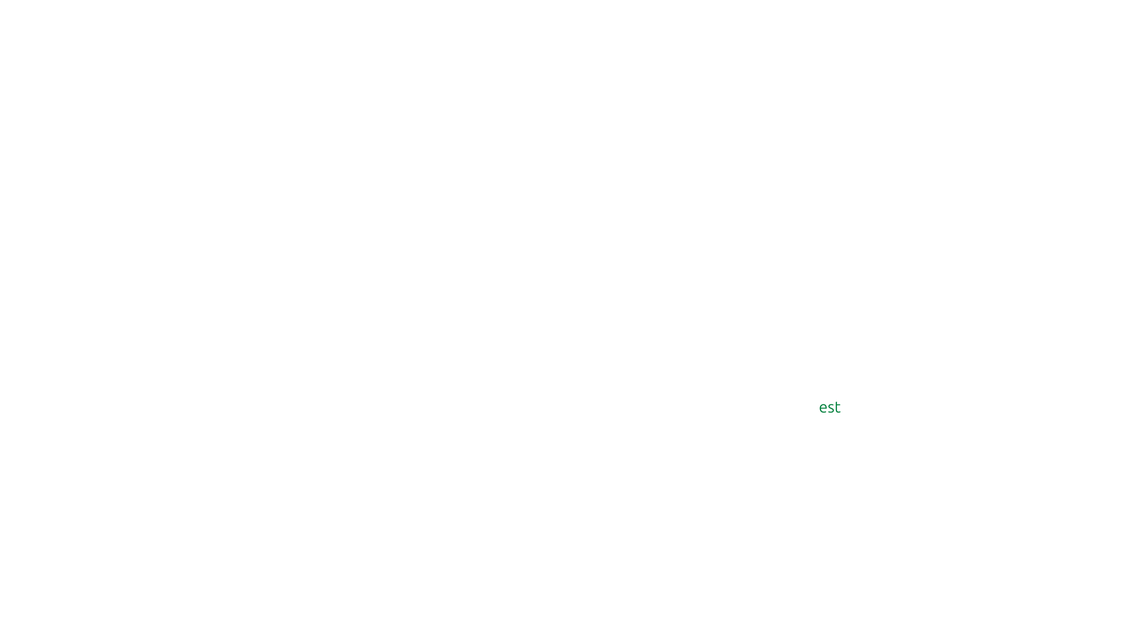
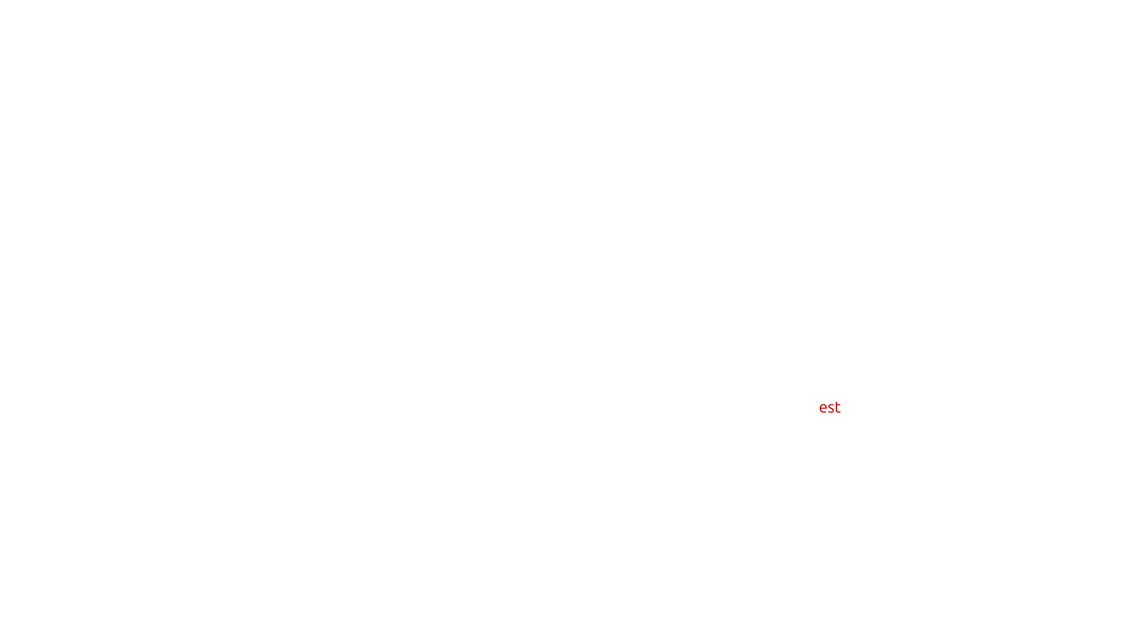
est colour: green -> red (830, 407)
